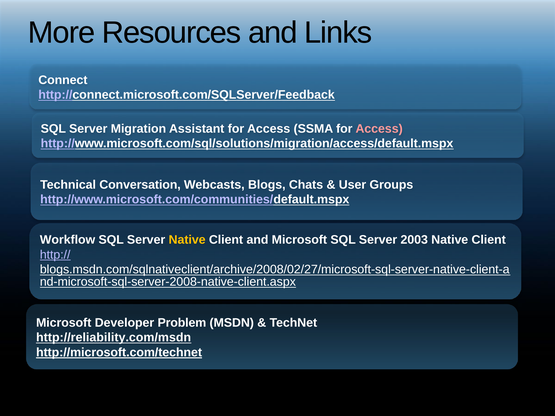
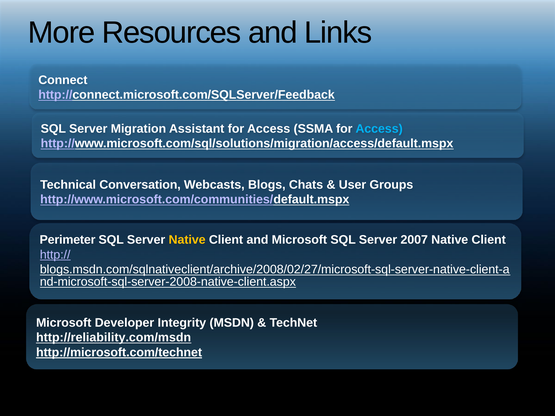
Access colour: pink -> light blue (379, 129)
Workflow: Workflow -> Perimeter (68, 240)
2003: 2003 -> 2007 (414, 240)
Problem: Problem -> Integrity (182, 323)
